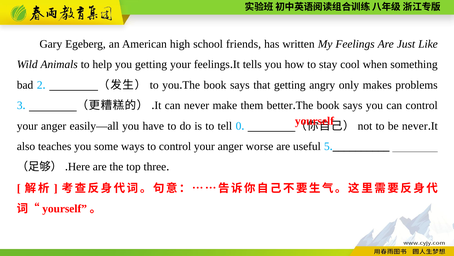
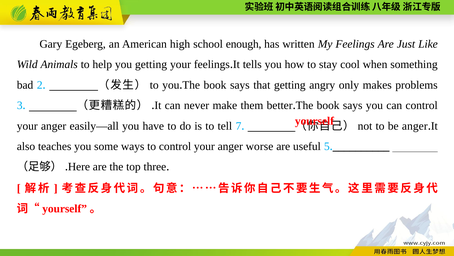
friends: friends -> enough (244, 44)
0: 0 -> 7 (239, 126)
be never: never -> anger (415, 126)
